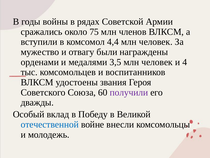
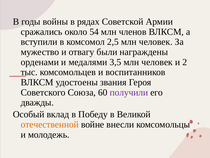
75: 75 -> 54 (94, 32)
4,4: 4,4 -> 2,5 (113, 42)
4: 4 -> 2 (185, 62)
отечественной colour: blue -> orange (50, 124)
